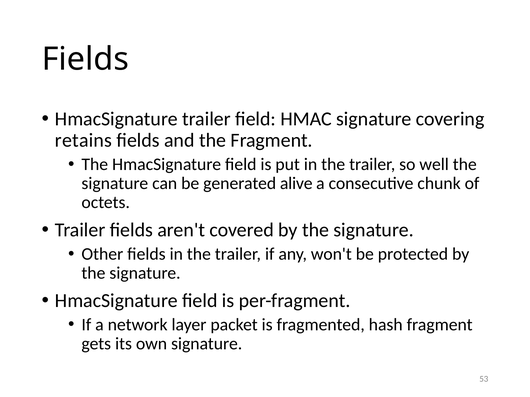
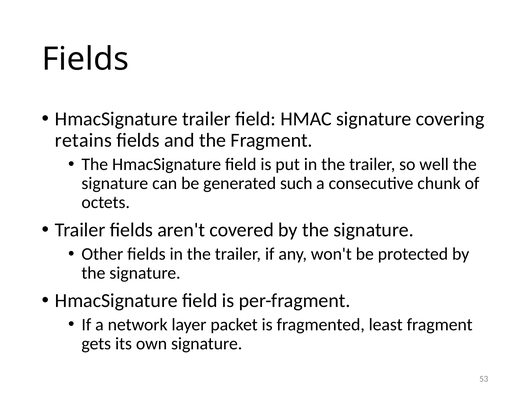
alive: alive -> such (296, 184)
hash: hash -> least (386, 325)
